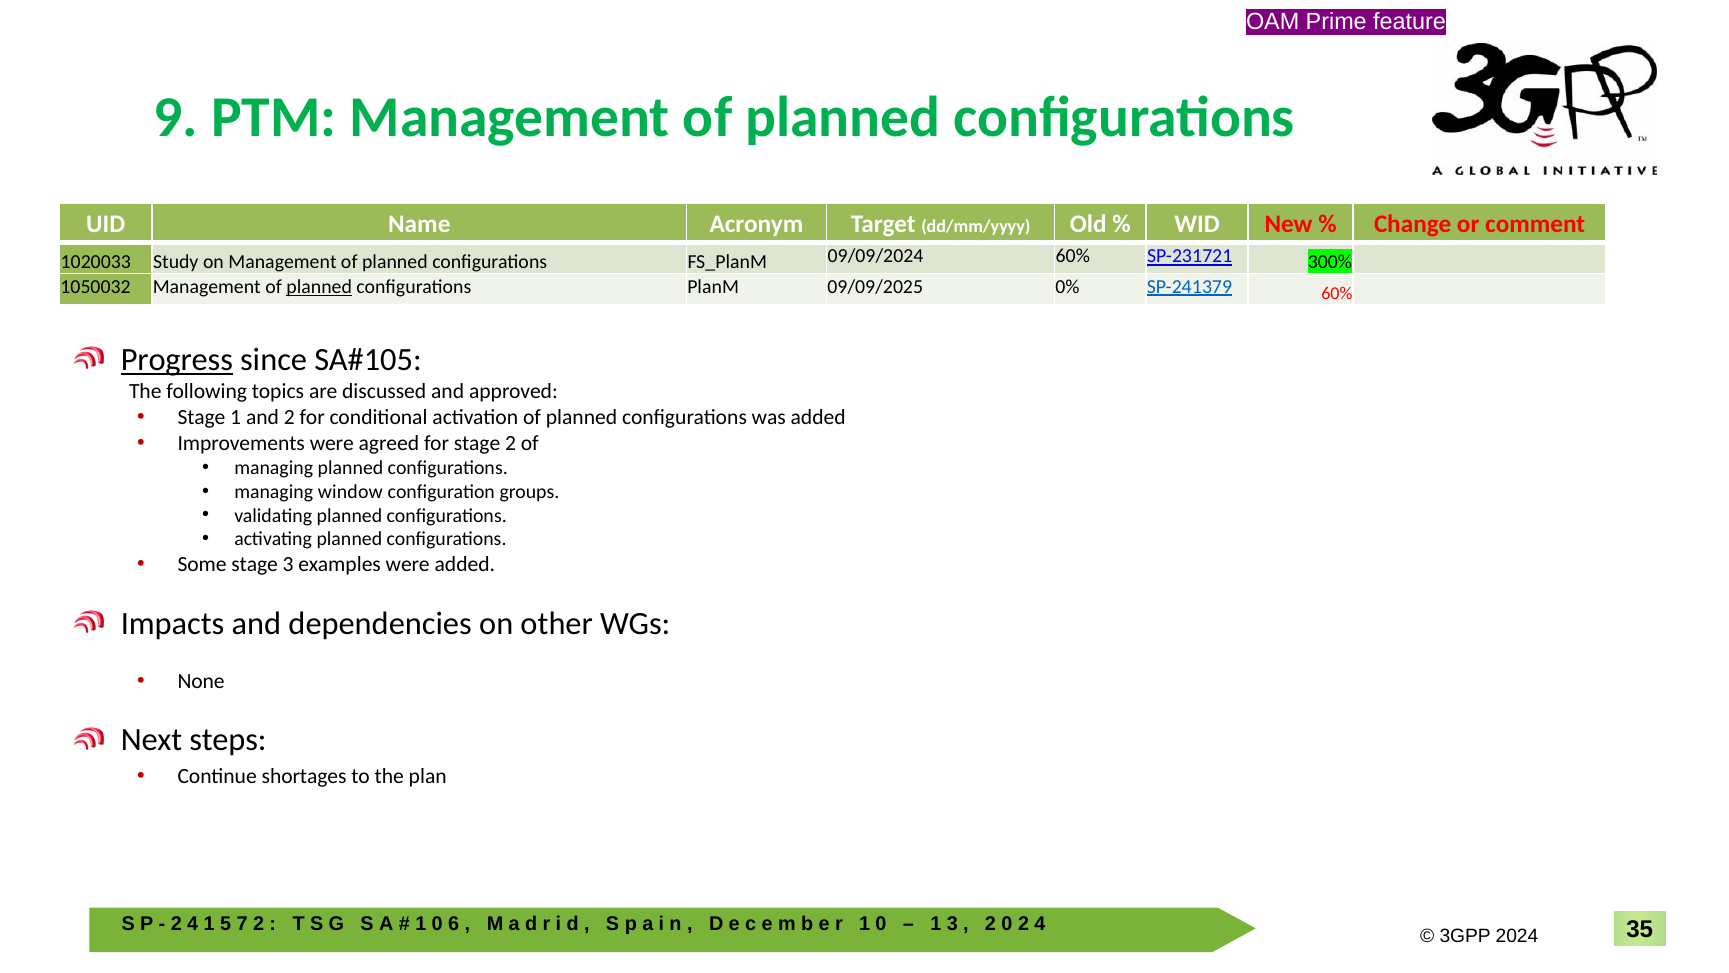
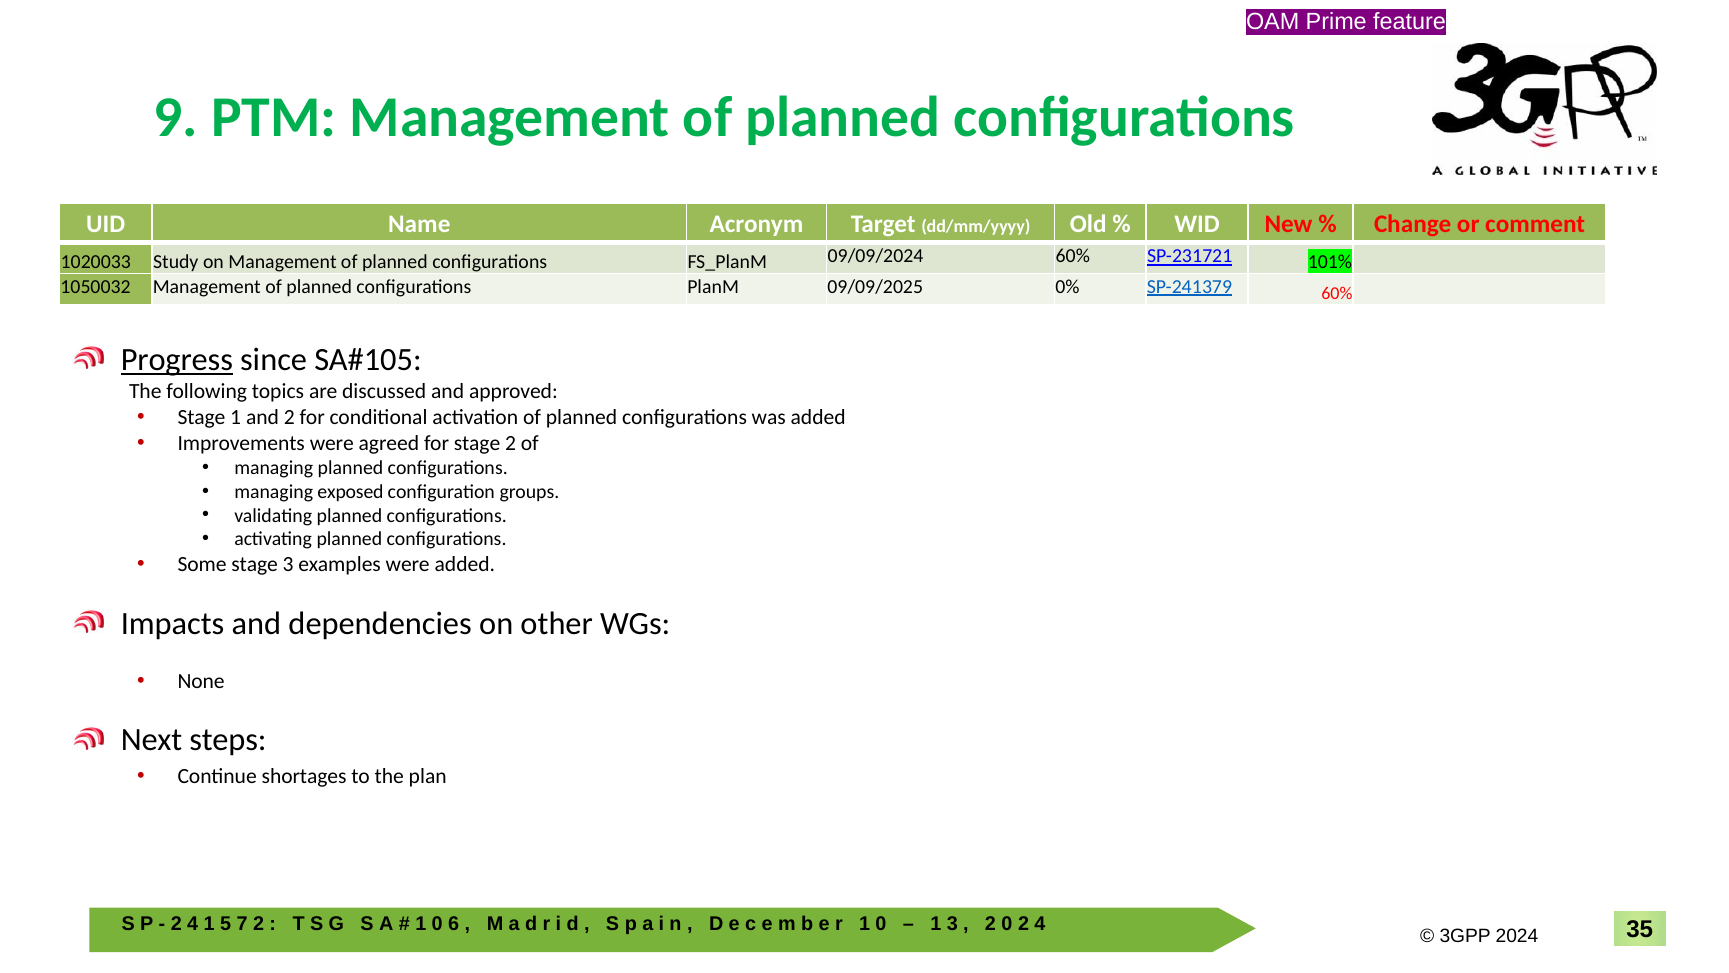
300%: 300% -> 101% (1330, 261)
planned underline: present -> none (319, 287)
window: window -> exposed (351, 491)
